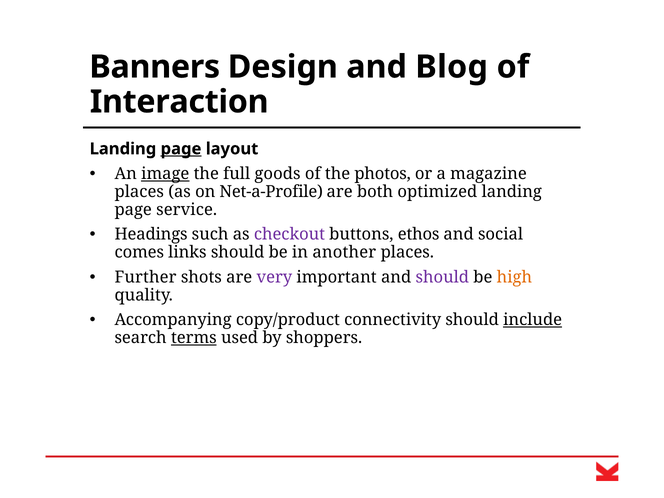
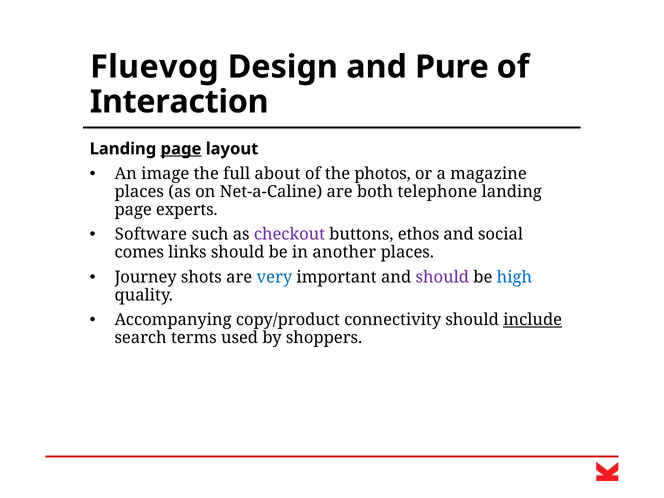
Banners: Banners -> Fluevog (154, 67)
Blog: Blog -> Pure (452, 67)
image underline: present -> none (165, 174)
goods: goods -> about (277, 174)
Net-a-Profile: Net-a-Profile -> Net-a-Caline (271, 192)
optimized: optimized -> telephone (437, 192)
service: service -> experts (187, 210)
Headings: Headings -> Software (151, 234)
Further: Further -> Journey (146, 277)
very colour: purple -> blue (274, 277)
high colour: orange -> blue (514, 277)
terms underline: present -> none (194, 338)
